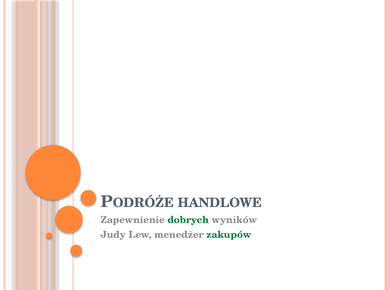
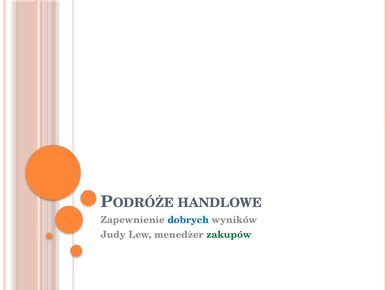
dobrych colour: green -> blue (188, 220)
